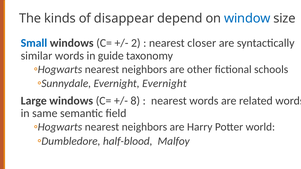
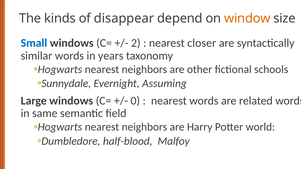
window colour: blue -> orange (247, 18)
guide: guide -> years (111, 56)
Evernight Evernight: Evernight -> Assuming (164, 84)
8: 8 -> 0 (135, 101)
